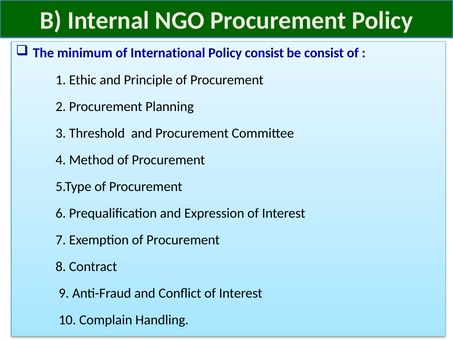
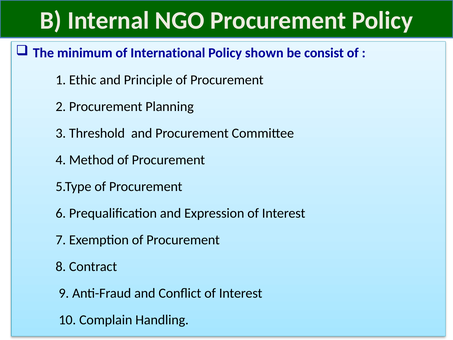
Policy consist: consist -> shown (264, 53)
